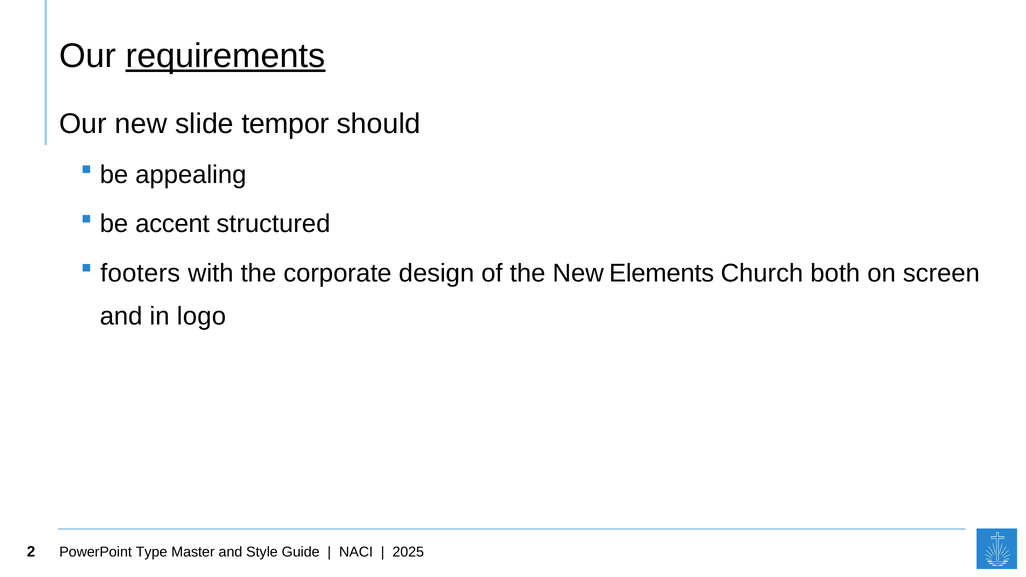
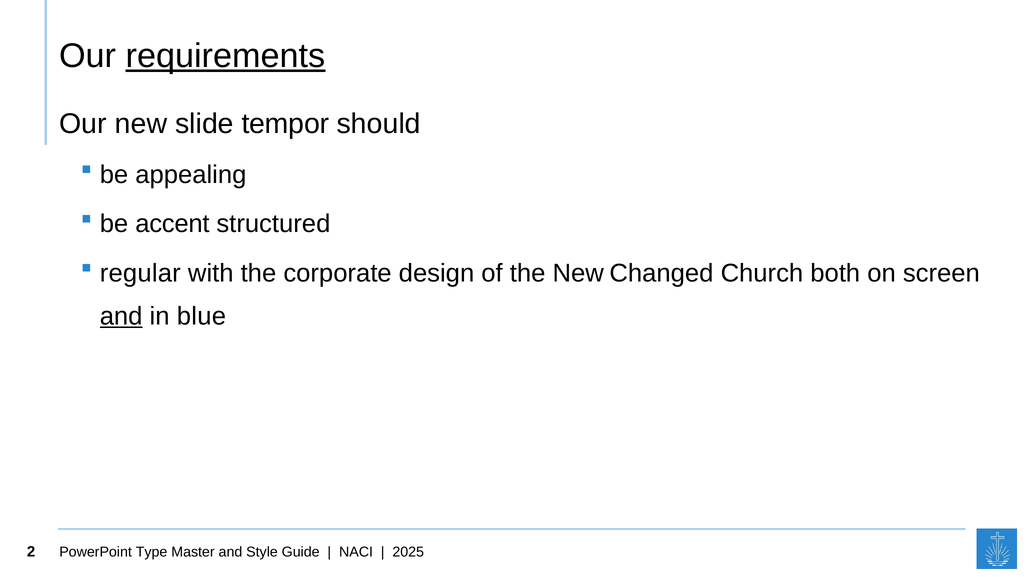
footers: footers -> regular (140, 273)
Elements: Elements -> Changed (661, 273)
and underline: none -> present (121, 316)
logo: logo -> blue (201, 316)
